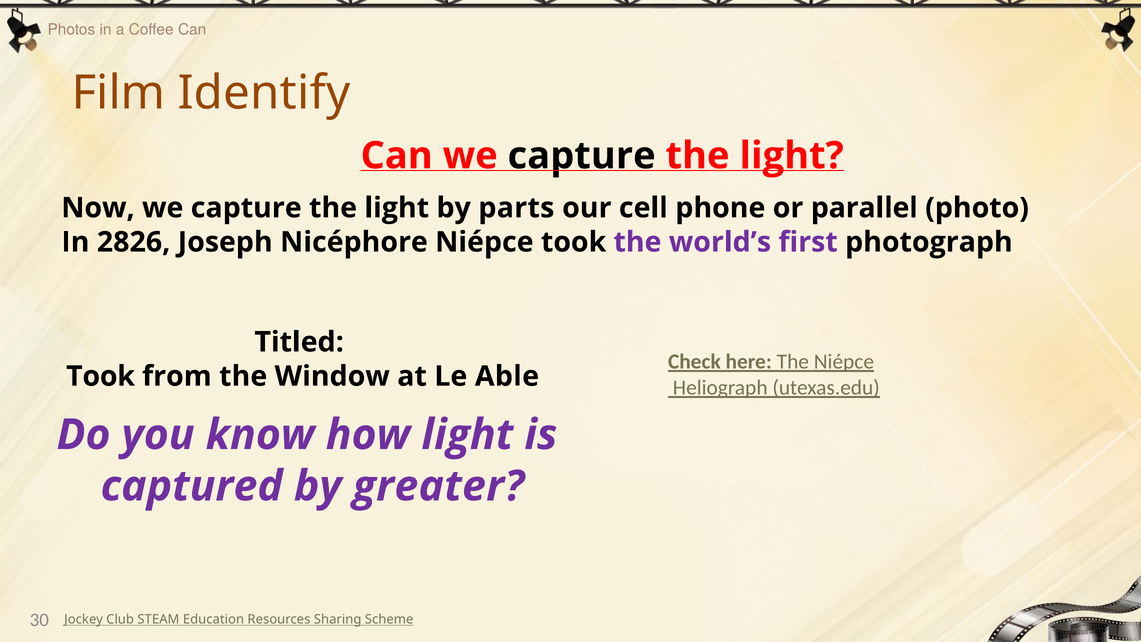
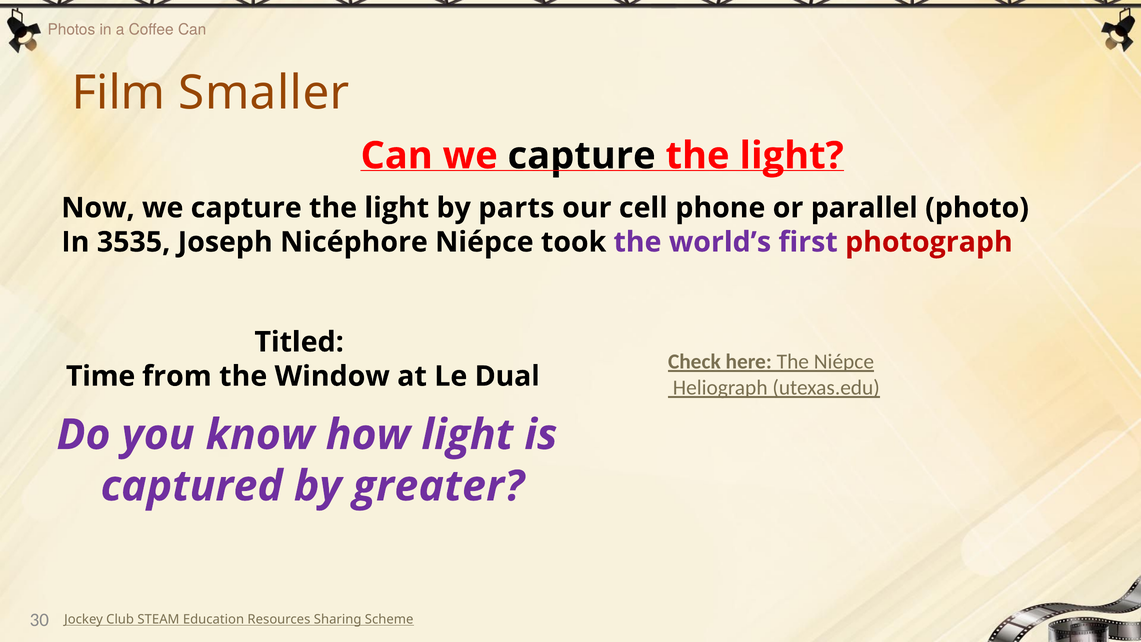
Identify: Identify -> Smaller (264, 93)
2826: 2826 -> 3535 (134, 242)
photograph colour: black -> red (929, 242)
Took: Took -> Time (101, 376)
Able: Able -> Dual (507, 376)
